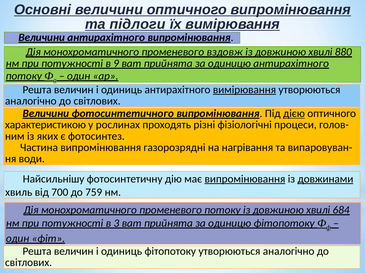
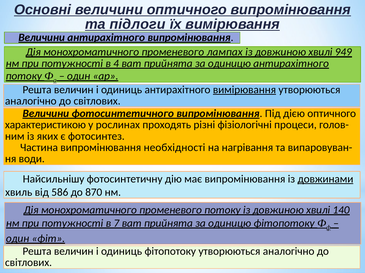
вздовж: вздовж -> лампах (225, 52)
880: 880 -> 949 (343, 52)
9: 9 -> 4 (116, 64)
дією underline: present -> none (294, 114)
газорозрядні: газорозрядні -> необхідності (174, 148)
випромінювання underline: present -> none (245, 179)
700: 700 -> 586 (60, 193)
759: 759 -> 870 (94, 193)
684: 684 -> 140 (341, 210)
3: 3 -> 7 (116, 224)
